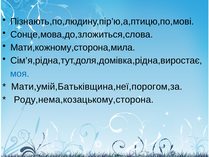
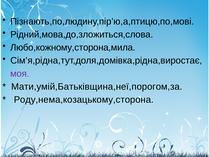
Сонце,мова,до,зложиться,слова: Сонце,мова,до,зложиться,слова -> Рідний,мова,до,зложиться,слова (82, 34)
Мати,кожному,сторона,мила: Мати,кожному,сторона,мила -> Любо,кожному,сторона,мила (73, 47)
моя colour: blue -> purple (20, 73)
